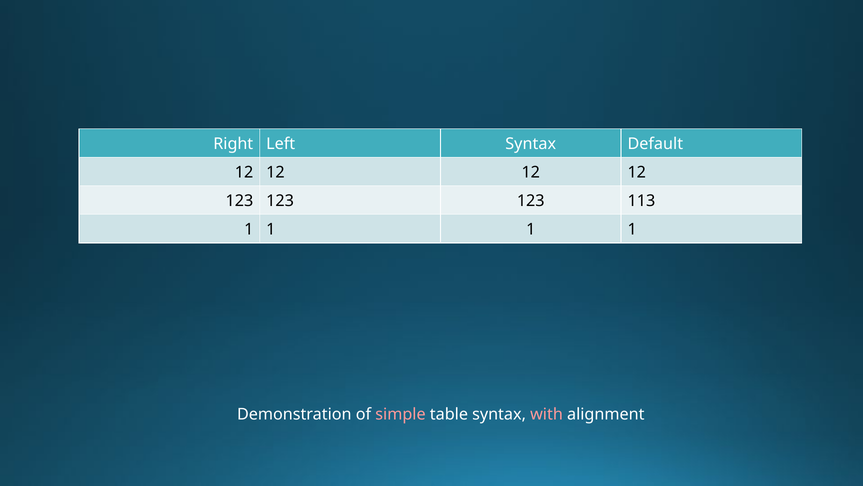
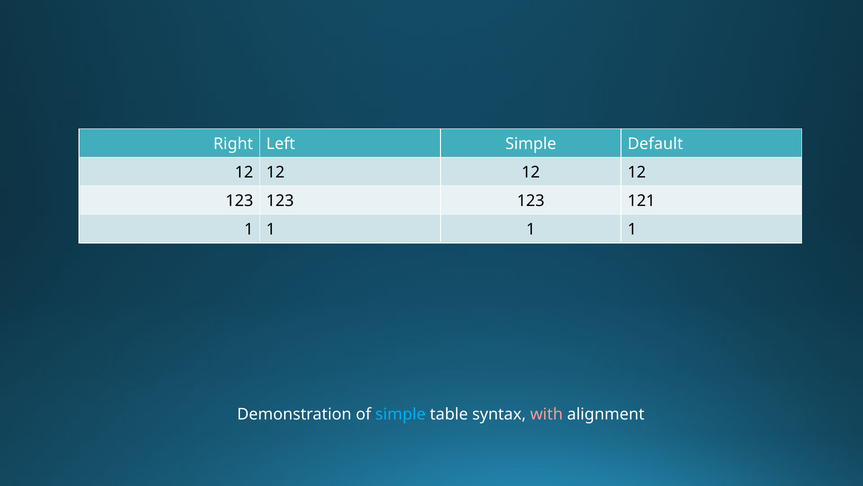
Left Syntax: Syntax -> Simple (531, 144)
113: 113 -> 121 (641, 201)
simple colour: pink -> light blue (400, 414)
